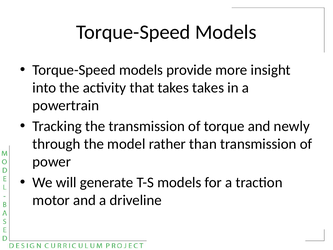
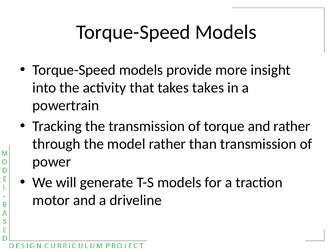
and newly: newly -> rather (292, 126)
